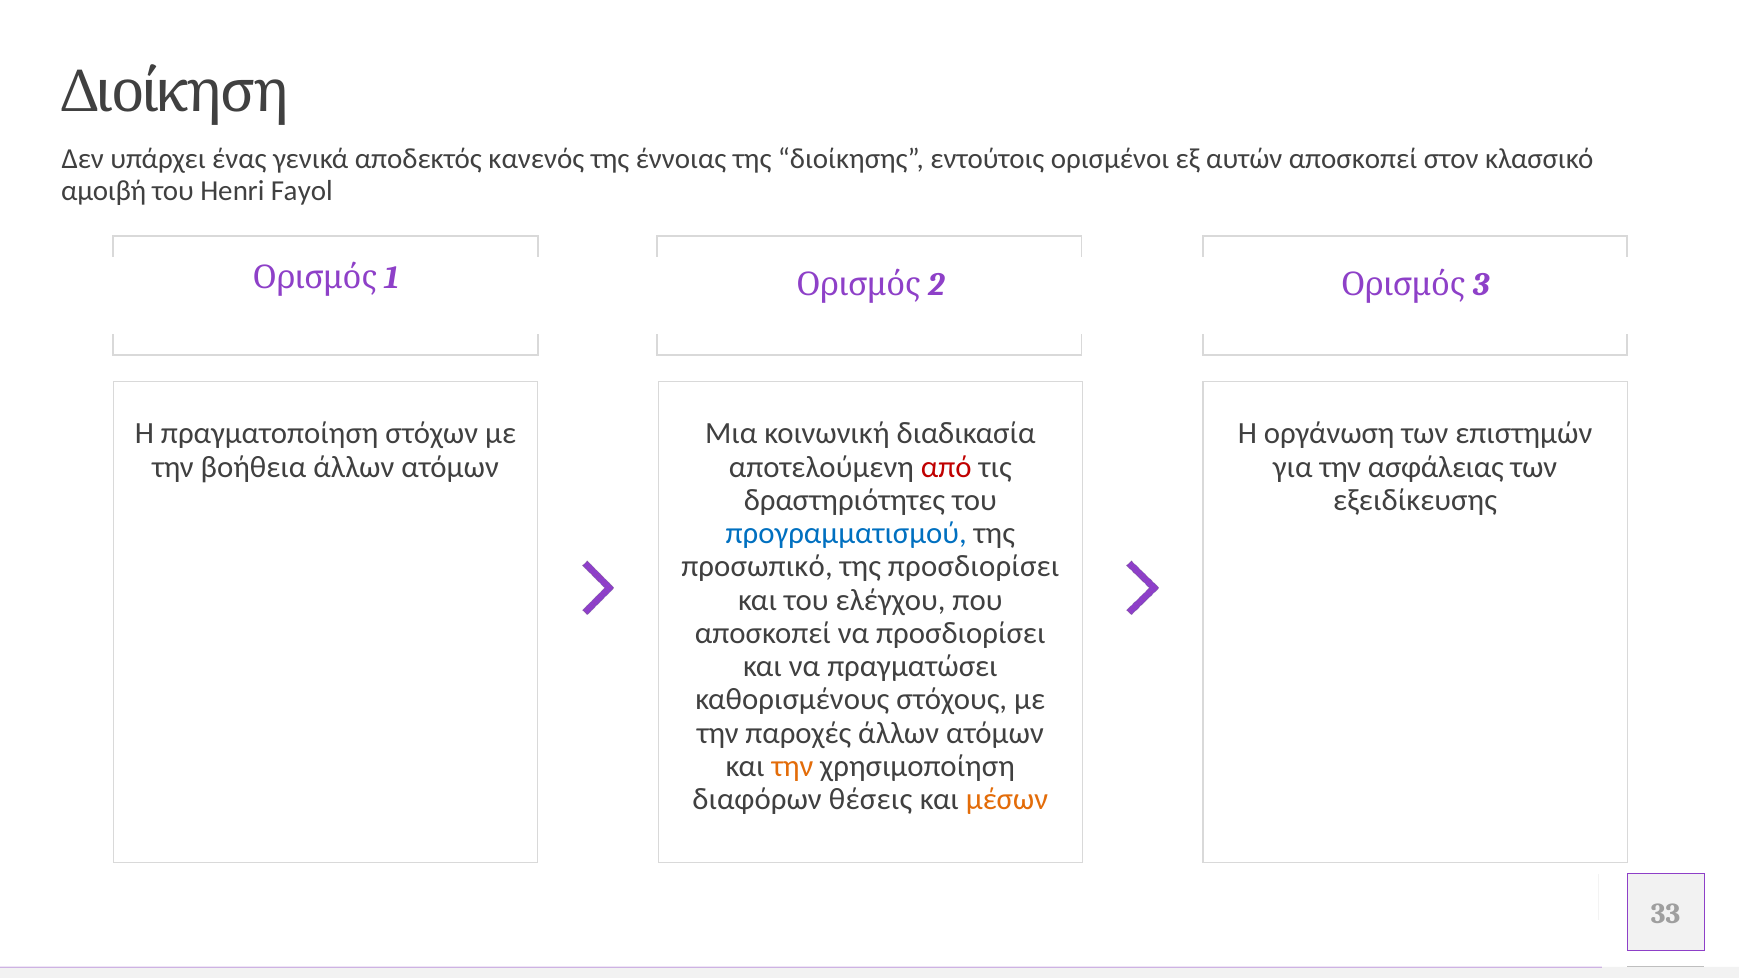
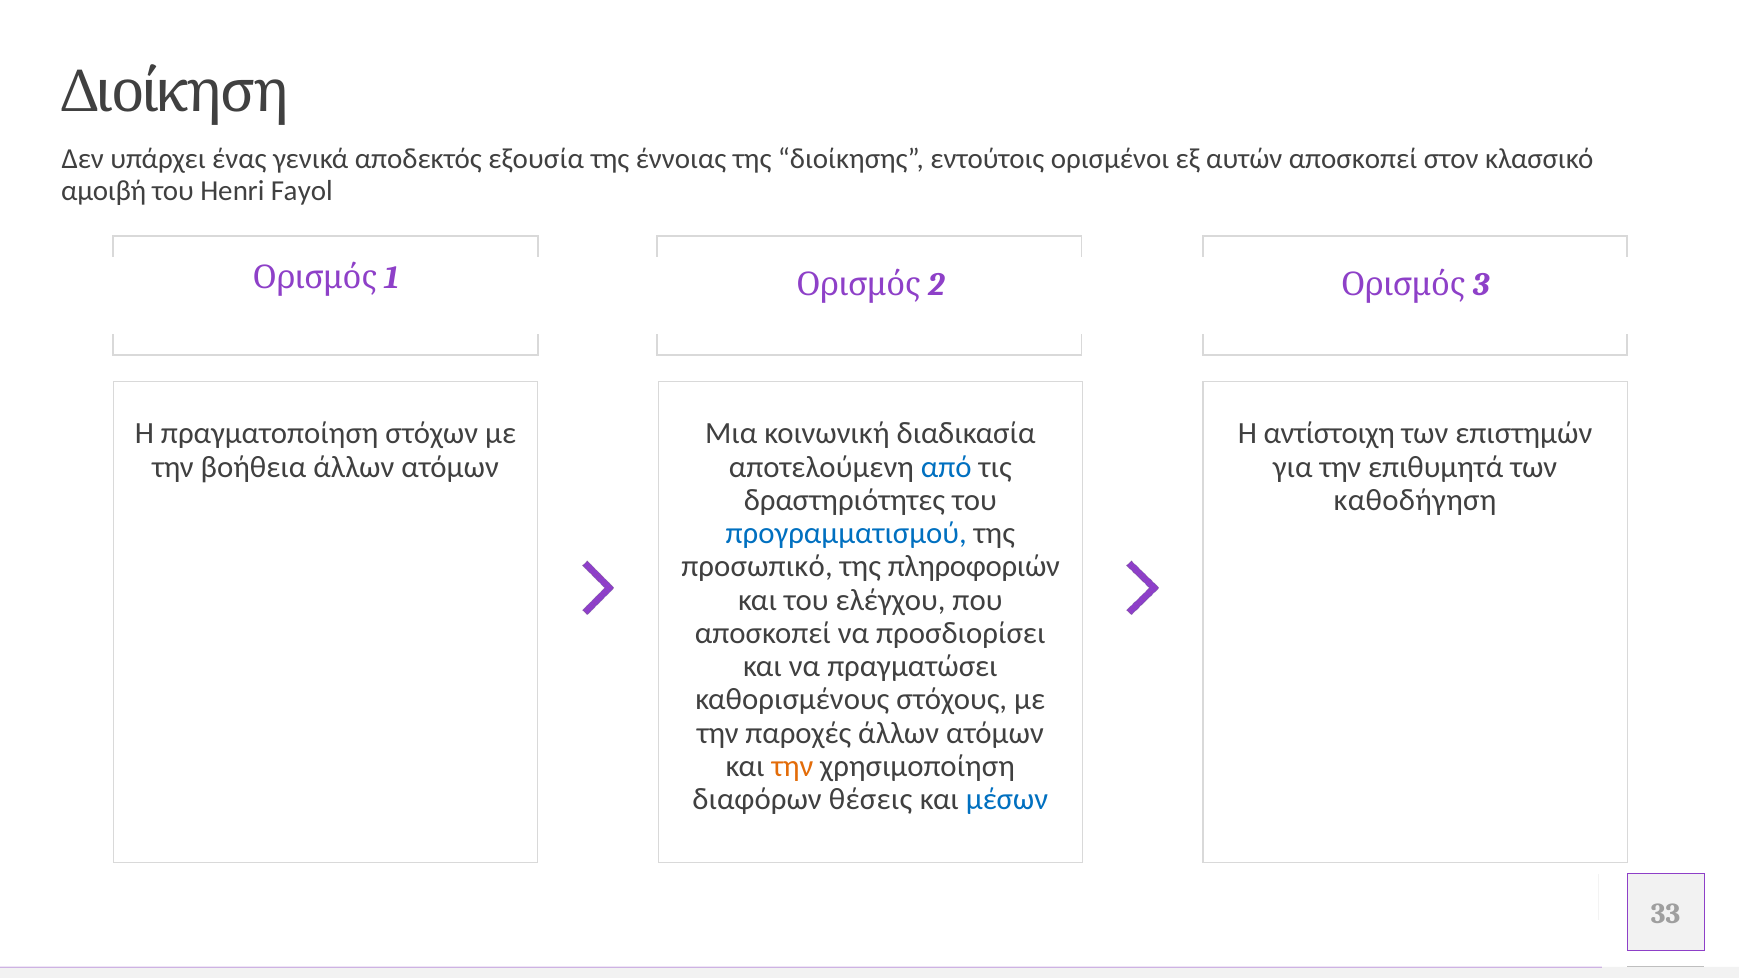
κανενός: κανενός -> εξουσία (536, 159)
οργάνωση: οργάνωση -> αντίστοιχη (1329, 434)
από colour: red -> blue (946, 467)
ασφάλειας: ασφάλειας -> επιθυμητά (1436, 467)
εξειδίκευσης: εξειδίκευσης -> καθοδήγηση (1415, 500)
της προσδιορίσει: προσδιορίσει -> πληροφοριών (974, 567)
μέσων colour: orange -> blue (1007, 800)
